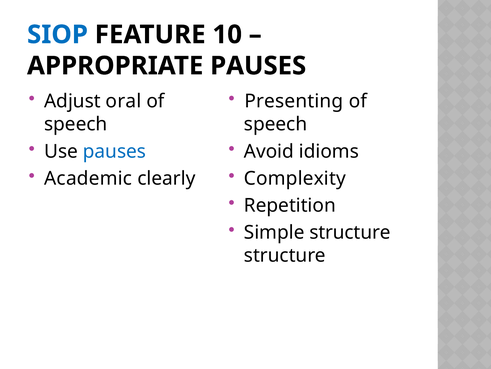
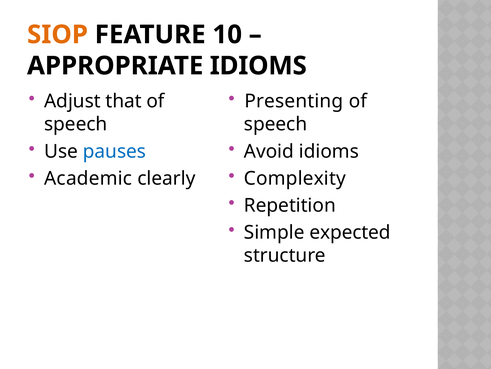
SIOP colour: blue -> orange (57, 35)
APPROPRIATE PAUSES: PAUSES -> IDIOMS (258, 66)
oral: oral -> that (124, 101)
Simple structure: structure -> expected (350, 232)
